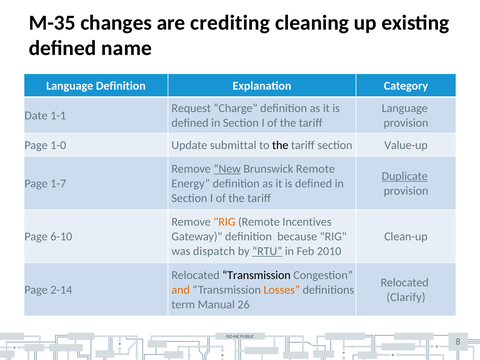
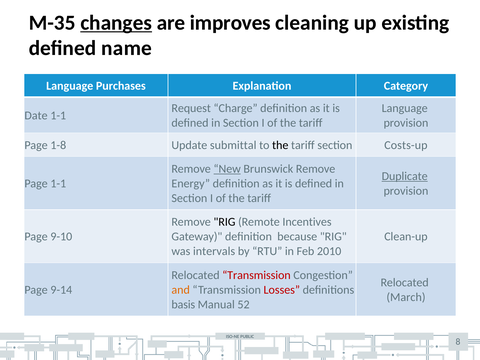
changes underline: none -> present (116, 23)
crediting: crediting -> improves (230, 23)
Language Definition: Definition -> Purchases (121, 86)
1-0: 1-0 -> 1-8 (58, 145)
Value-up: Value-up -> Costs-up (406, 145)
Brunswick Remote: Remote -> Remove (316, 169)
Page 1-7: 1-7 -> 1-1 (58, 183)
RIG colour: orange -> black (224, 222)
6-10: 6-10 -> 9-10 (61, 237)
dispatch: dispatch -> intervals (214, 251)
RTU underline: present -> none (267, 251)
Transmission colour: black -> red (256, 275)
2-14: 2-14 -> 9-14 (61, 290)
Losses colour: orange -> red (282, 290)
Clarify: Clarify -> March (406, 297)
term: term -> basis (183, 304)
26: 26 -> 52 (244, 304)
